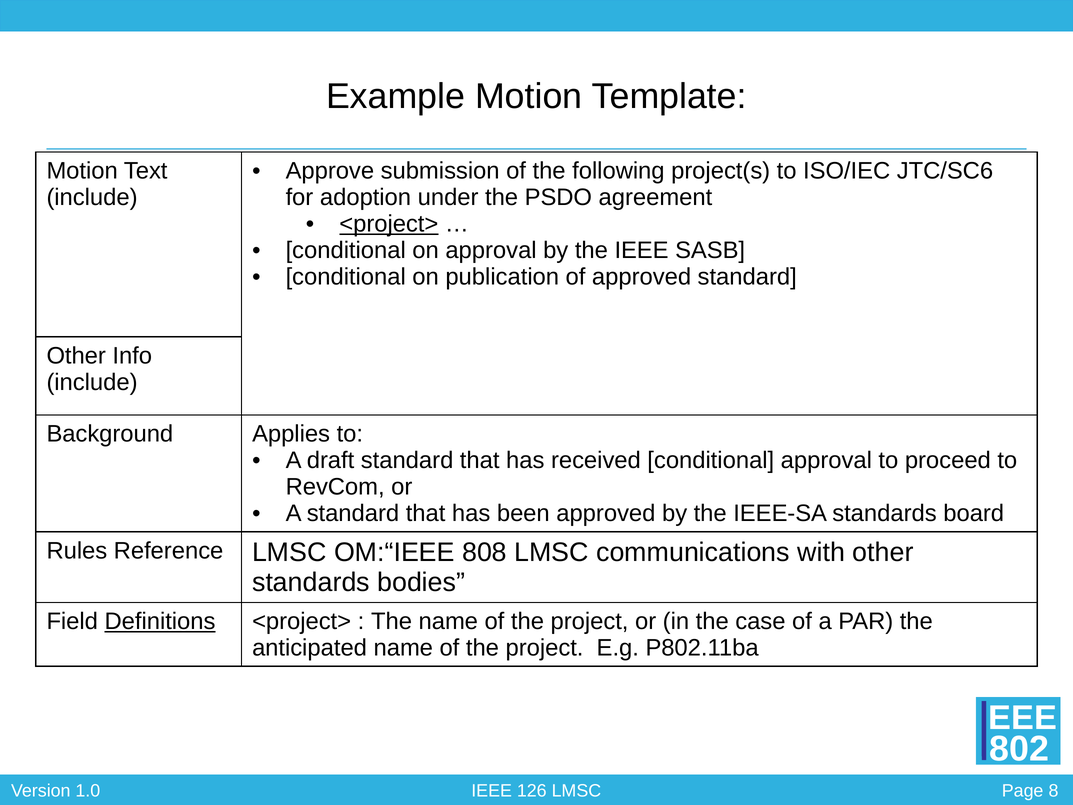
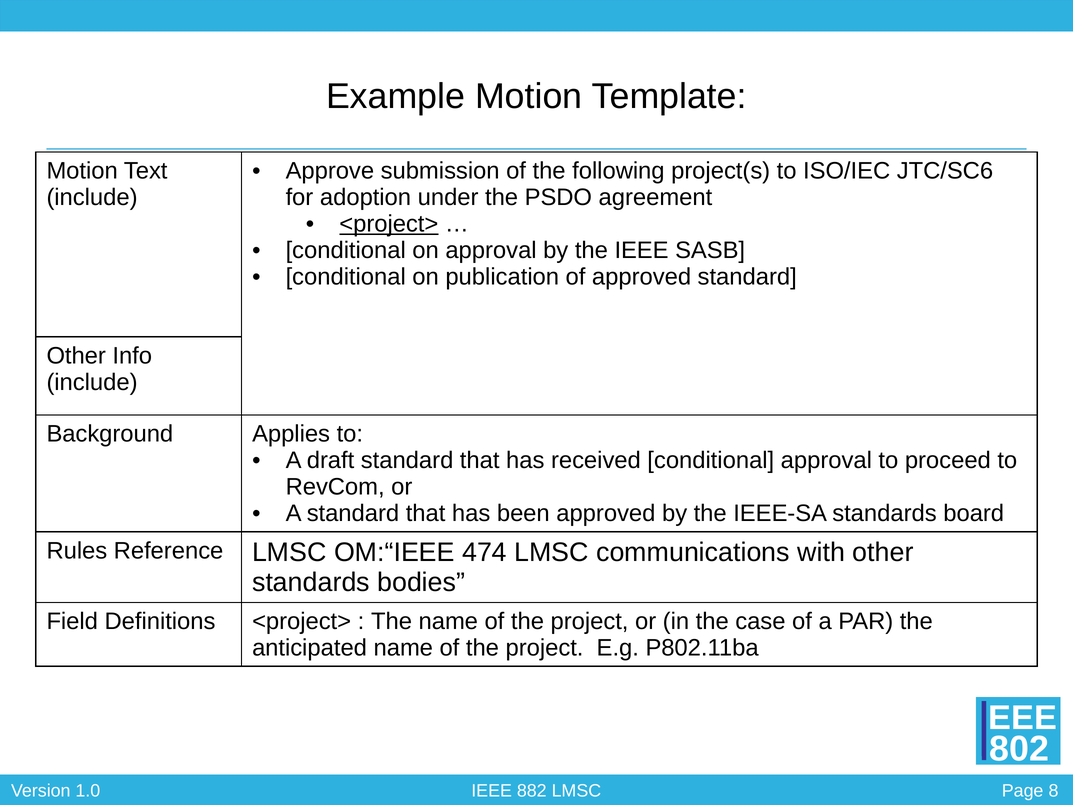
808: 808 -> 474 (484, 552)
Definitions underline: present -> none (160, 621)
126: 126 -> 882 (532, 791)
